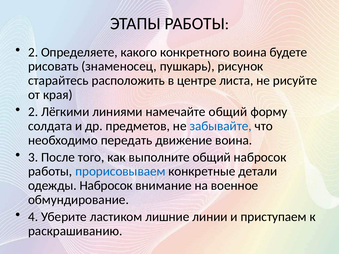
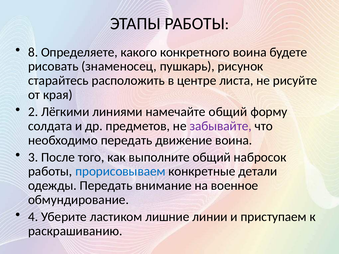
2: 2 -> 8 (33, 52)
забывайте colour: blue -> purple (221, 126)
одежды Набросок: Набросок -> Передать (106, 186)
